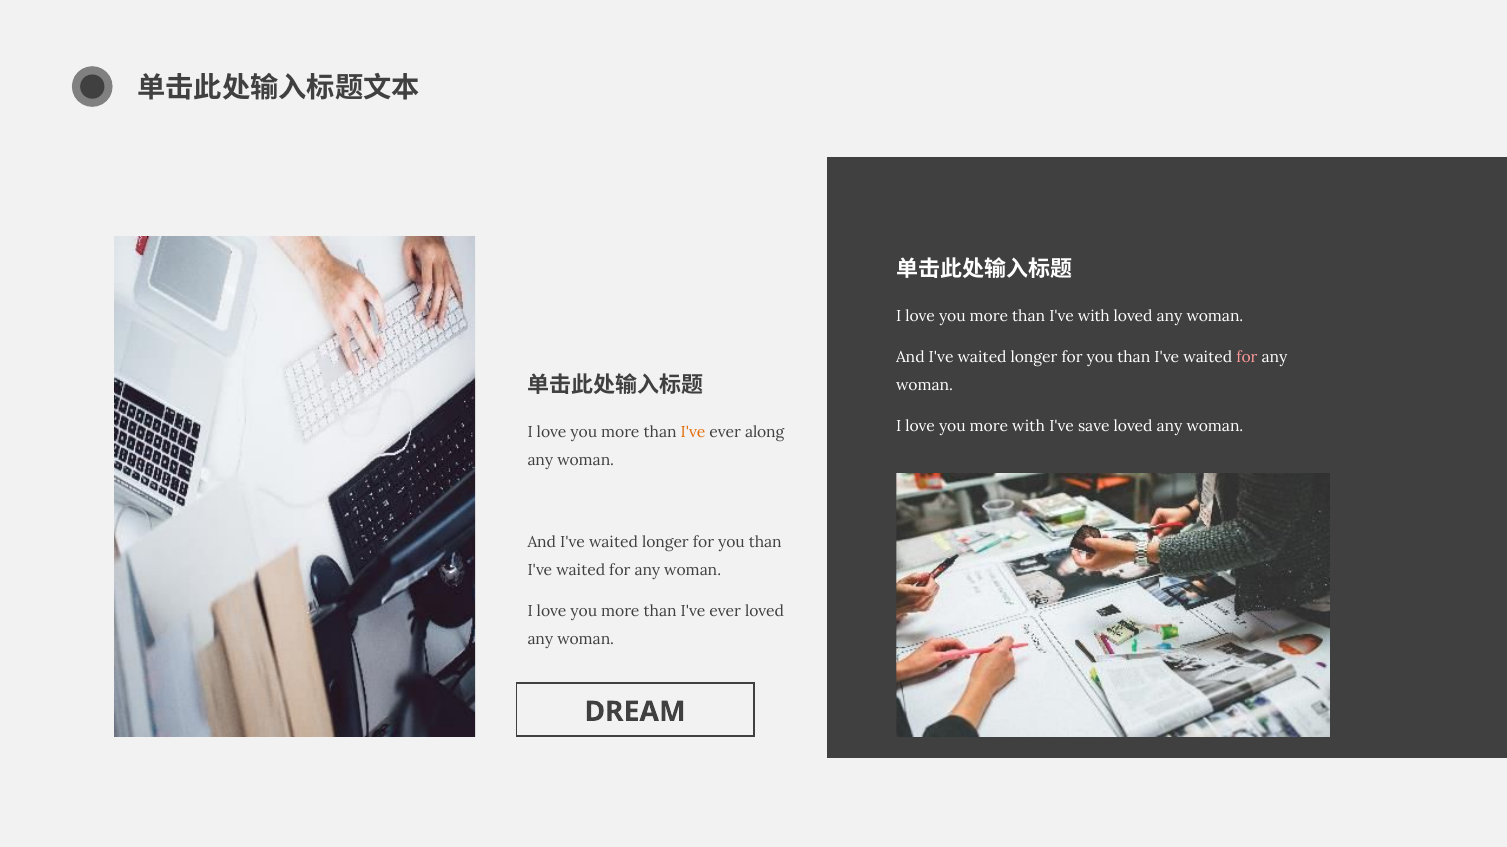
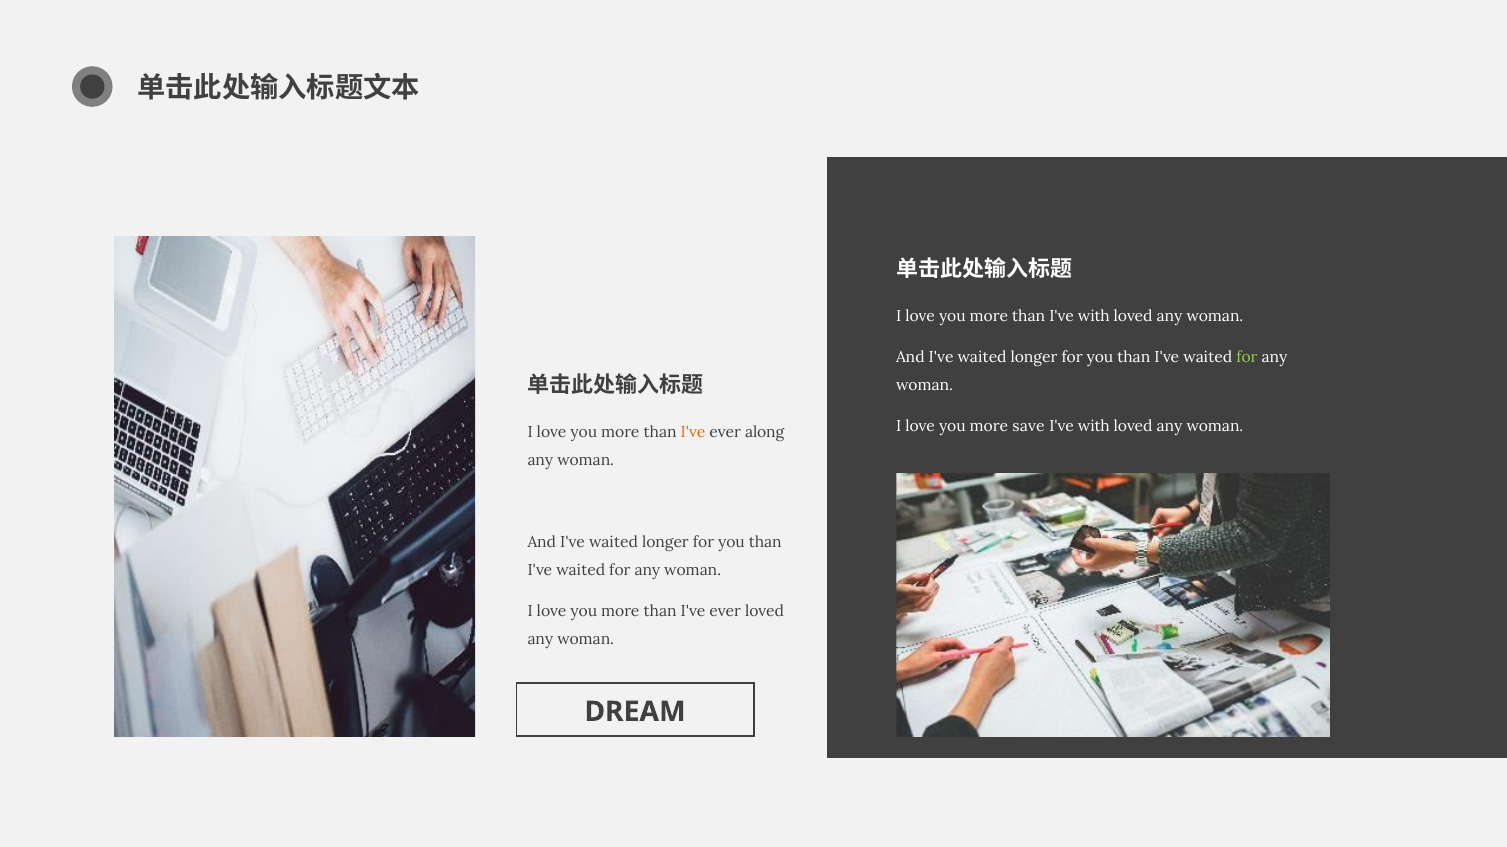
for colour: pink -> light green (1247, 357)
more with: with -> save (1029, 427)
save: save -> with (1094, 427)
